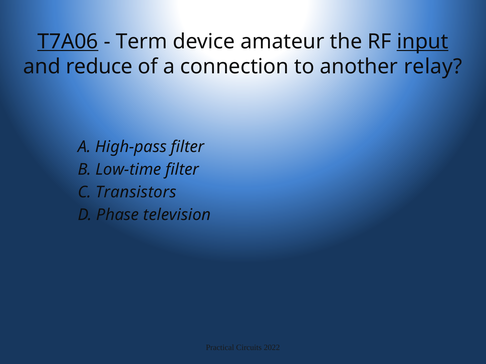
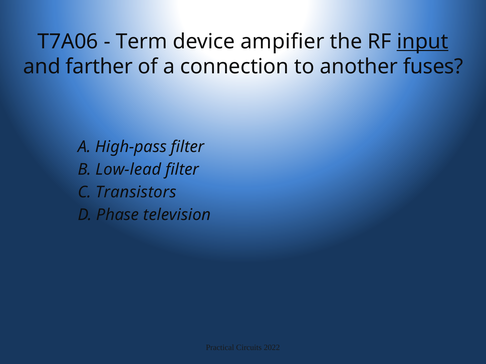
T7A06 underline: present -> none (68, 42)
amateur: amateur -> ampifier (282, 42)
reduce: reduce -> farther (99, 67)
relay: relay -> fuses (433, 67)
Low-time: Low-time -> Low-lead (128, 170)
